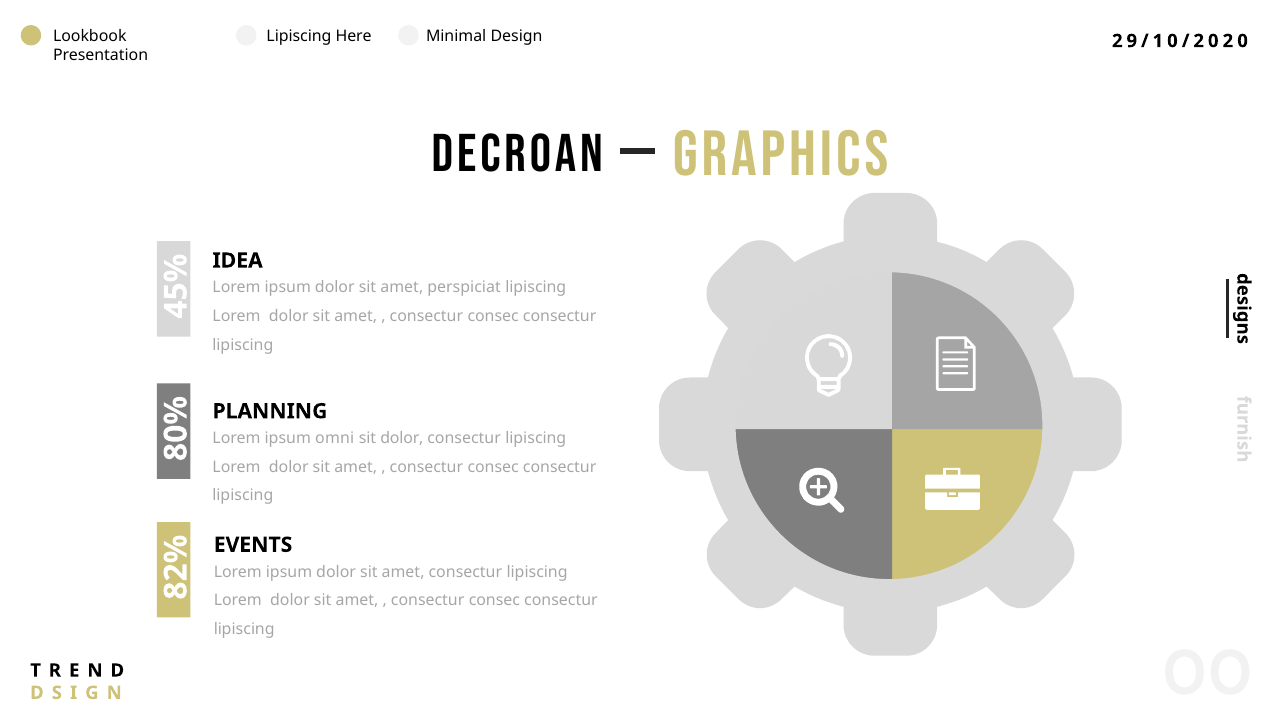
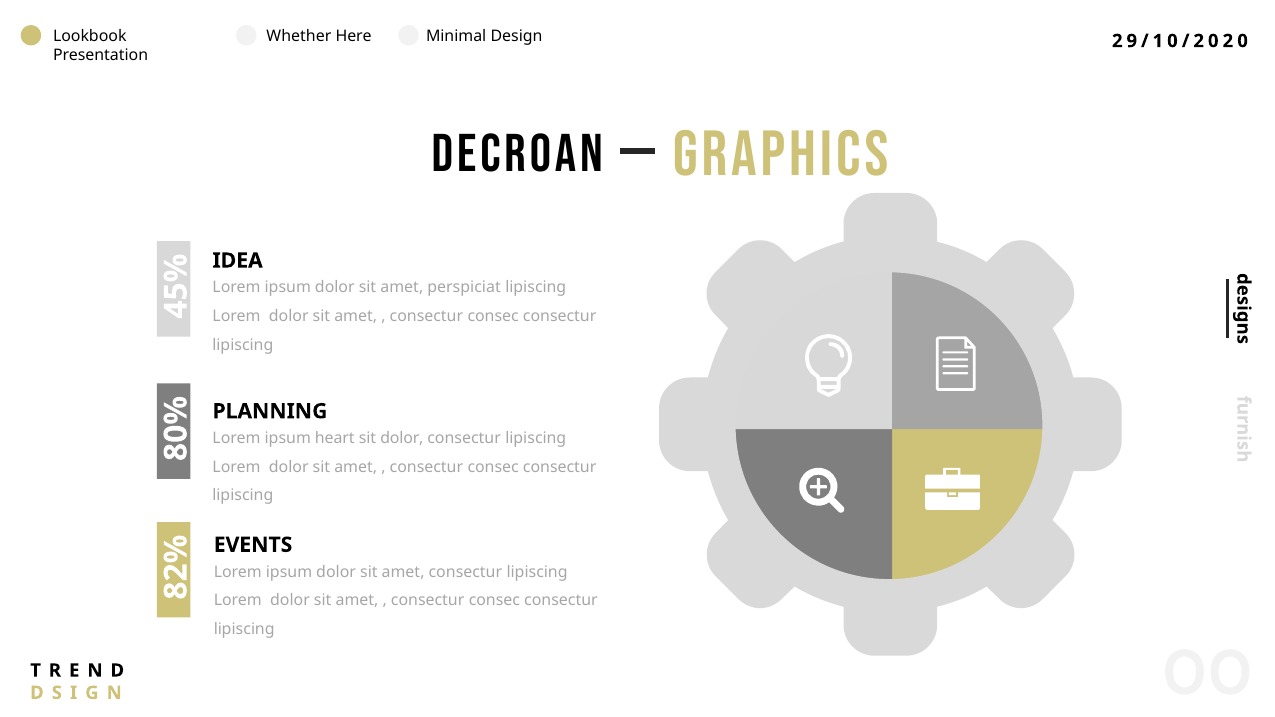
Lipiscing: Lipiscing -> Whether (299, 36)
omni: omni -> heart (335, 438)
